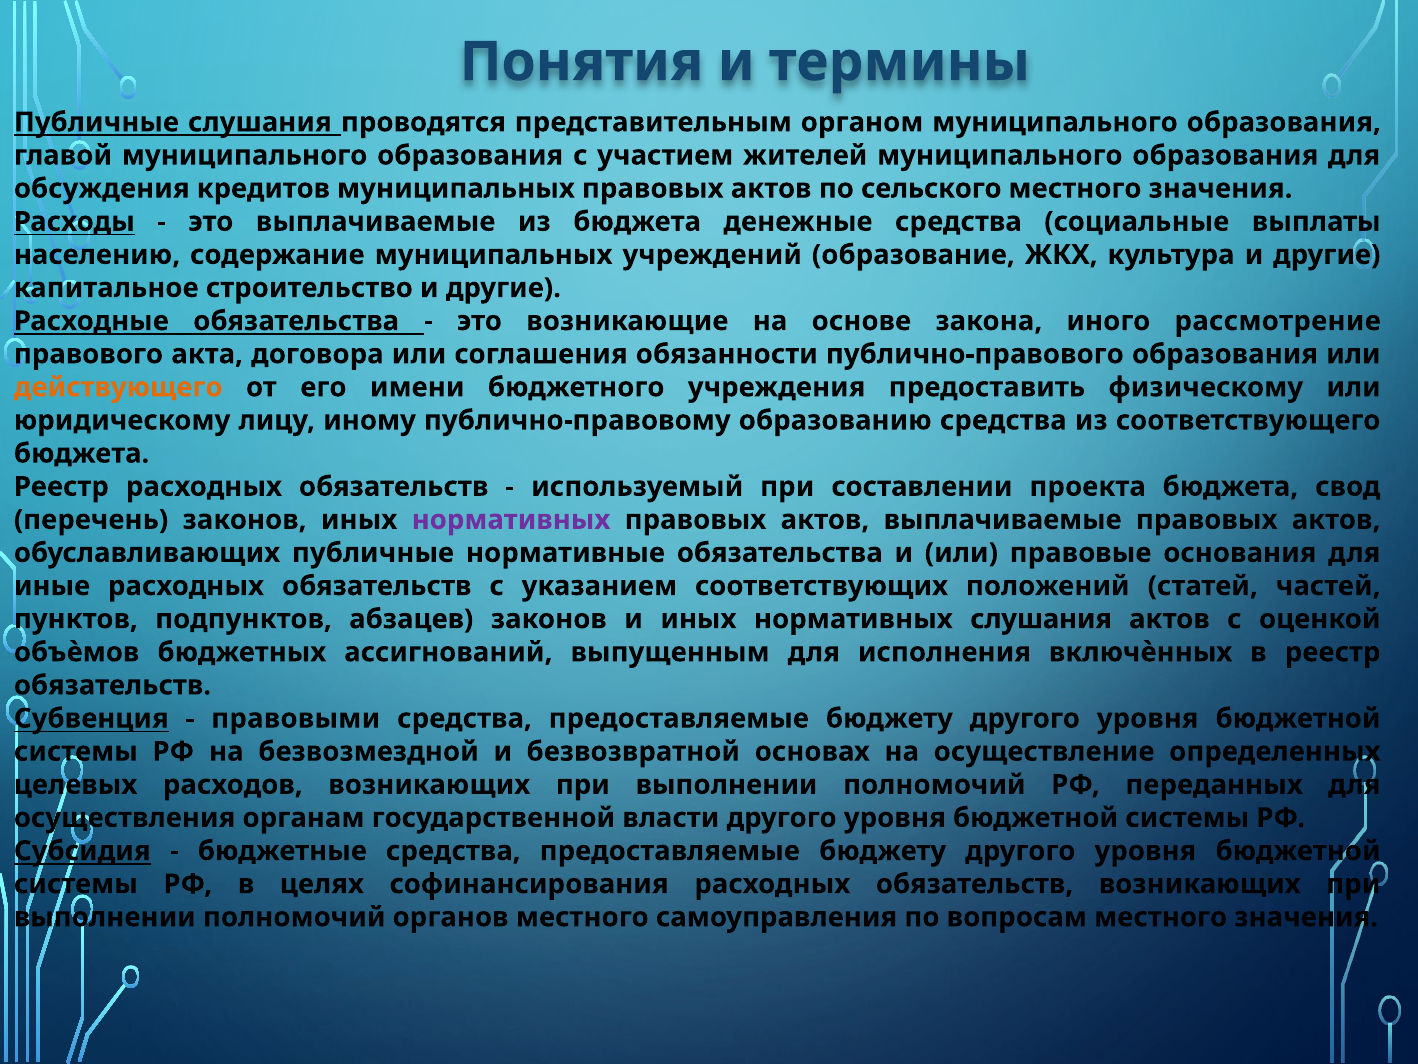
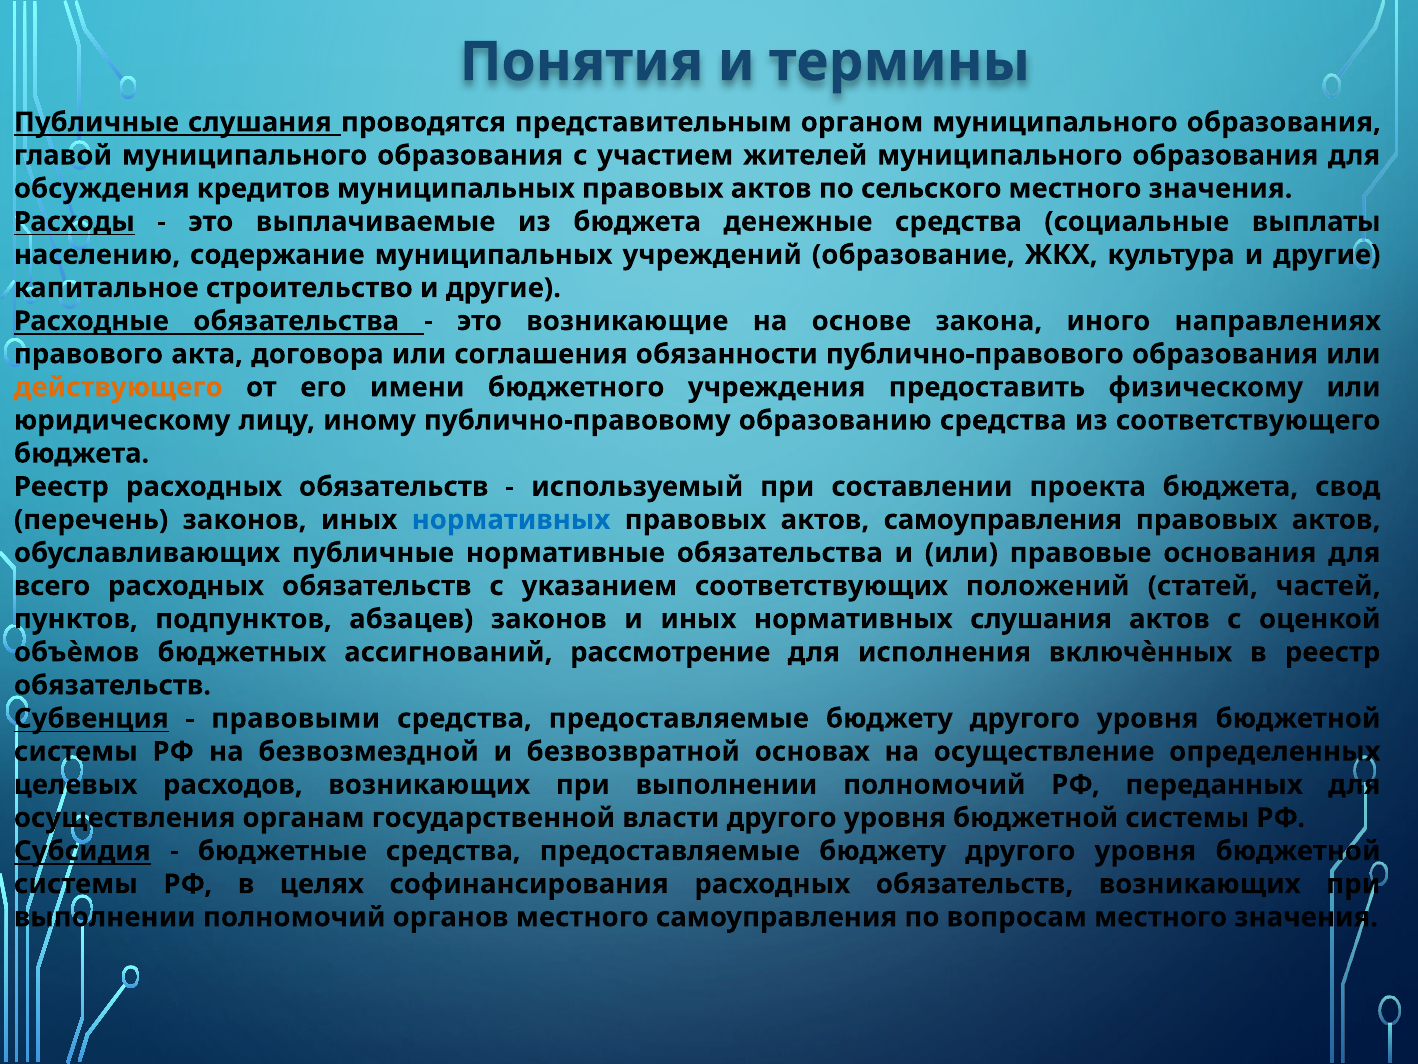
рассмотрение: рассмотрение -> направлениях (1278, 321)
нормативных colour: purple -> blue (511, 520)
актов выплачиваемые: выплачиваемые -> самоуправления (1003, 520)
иные: иные -> всего (52, 586)
выпущенным: выпущенным -> рассмотрение (670, 652)
